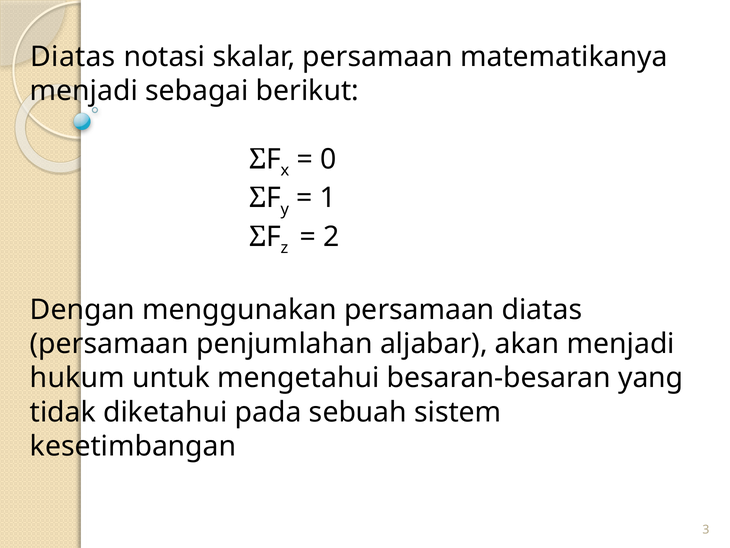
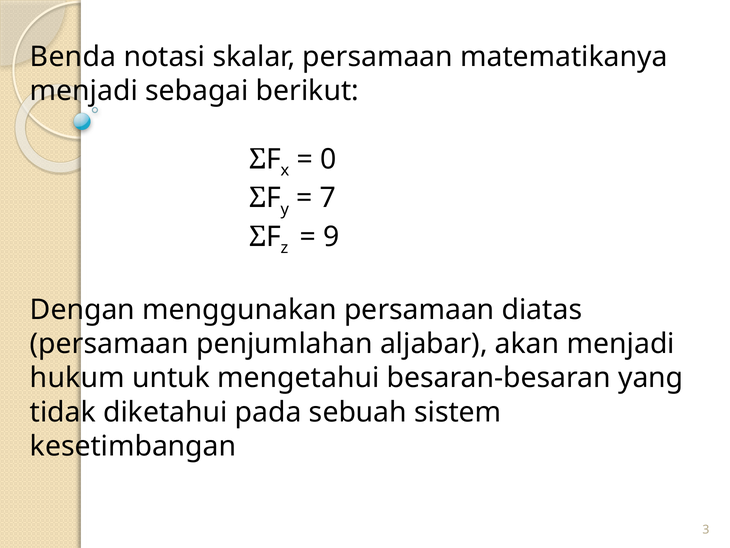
Diatas: Diatas -> Benda (73, 57)
1: 1 -> 7 (328, 198)
2: 2 -> 9 (332, 237)
